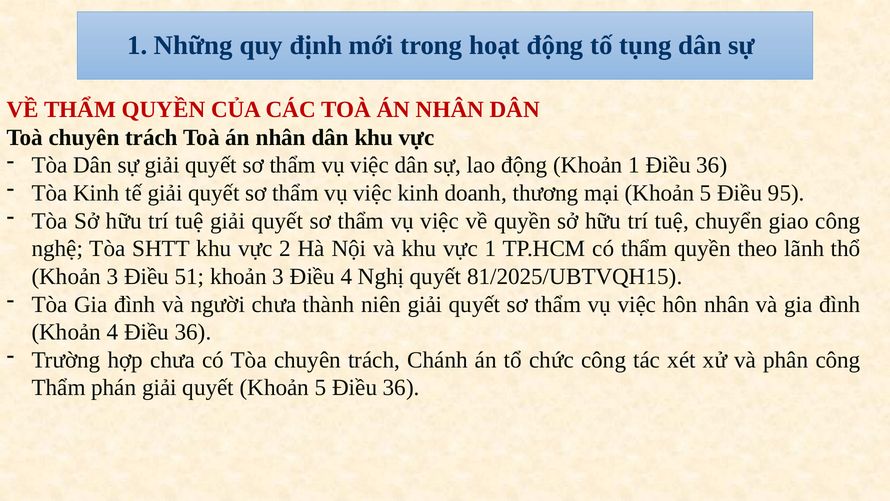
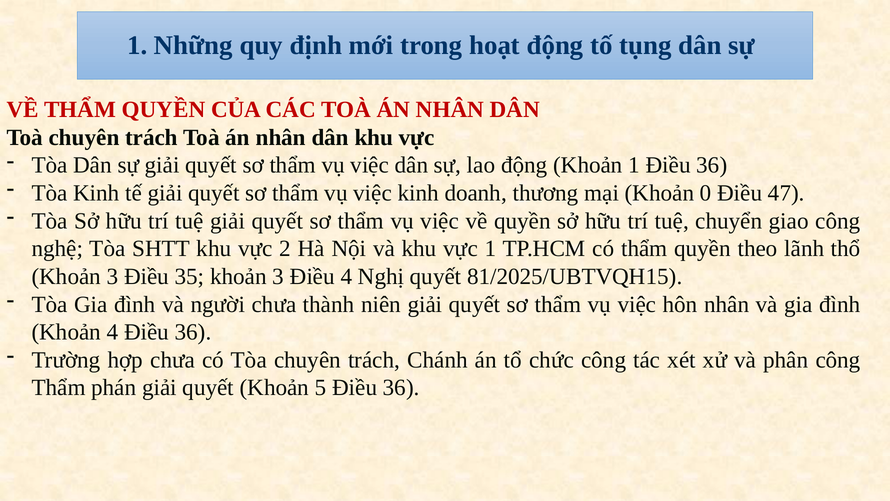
mại Khoản 5: 5 -> 0 (706, 193)
95: 95 -> 47 (786, 193)
51: 51 -> 35 (190, 276)
